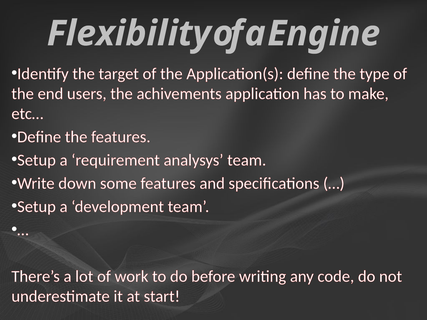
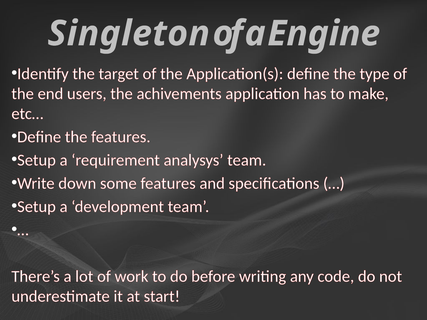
Flexibility: Flexibility -> Singleton (129, 34)
